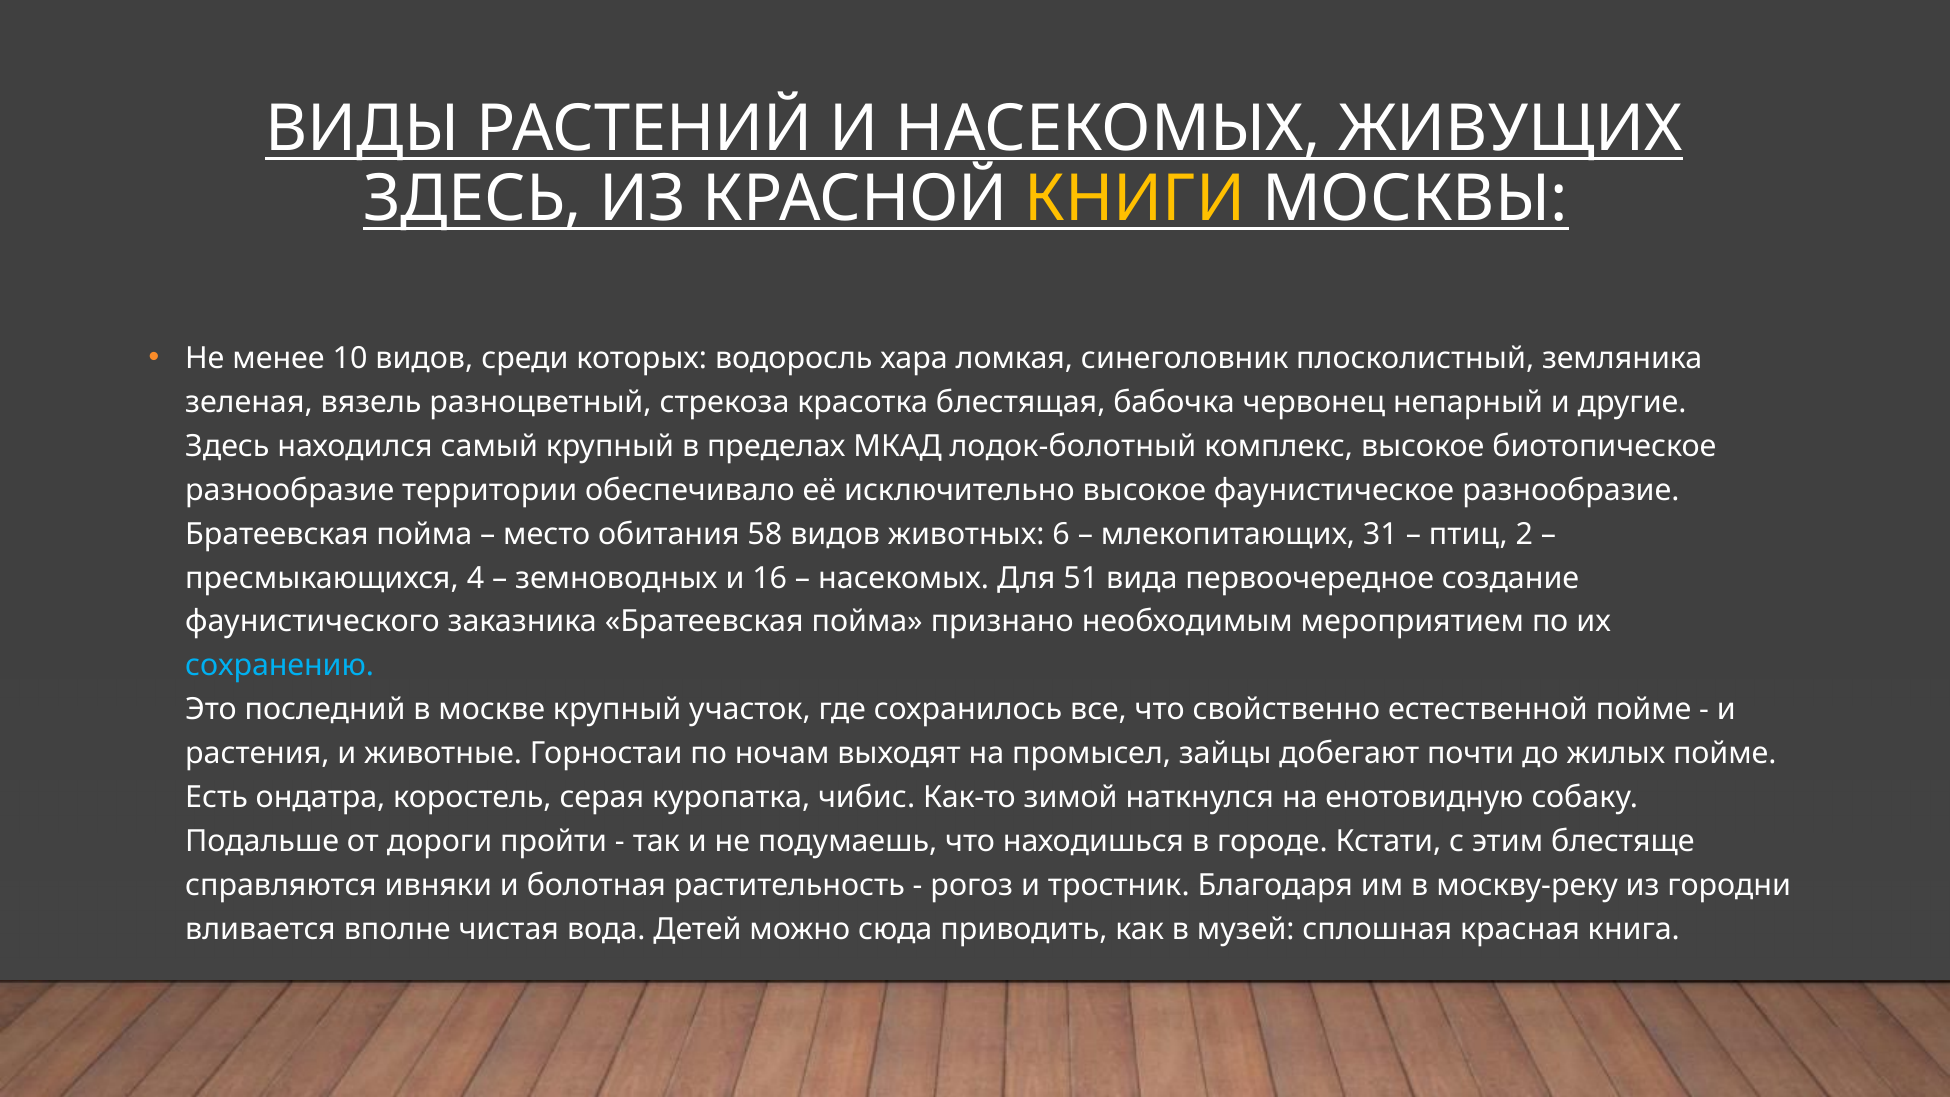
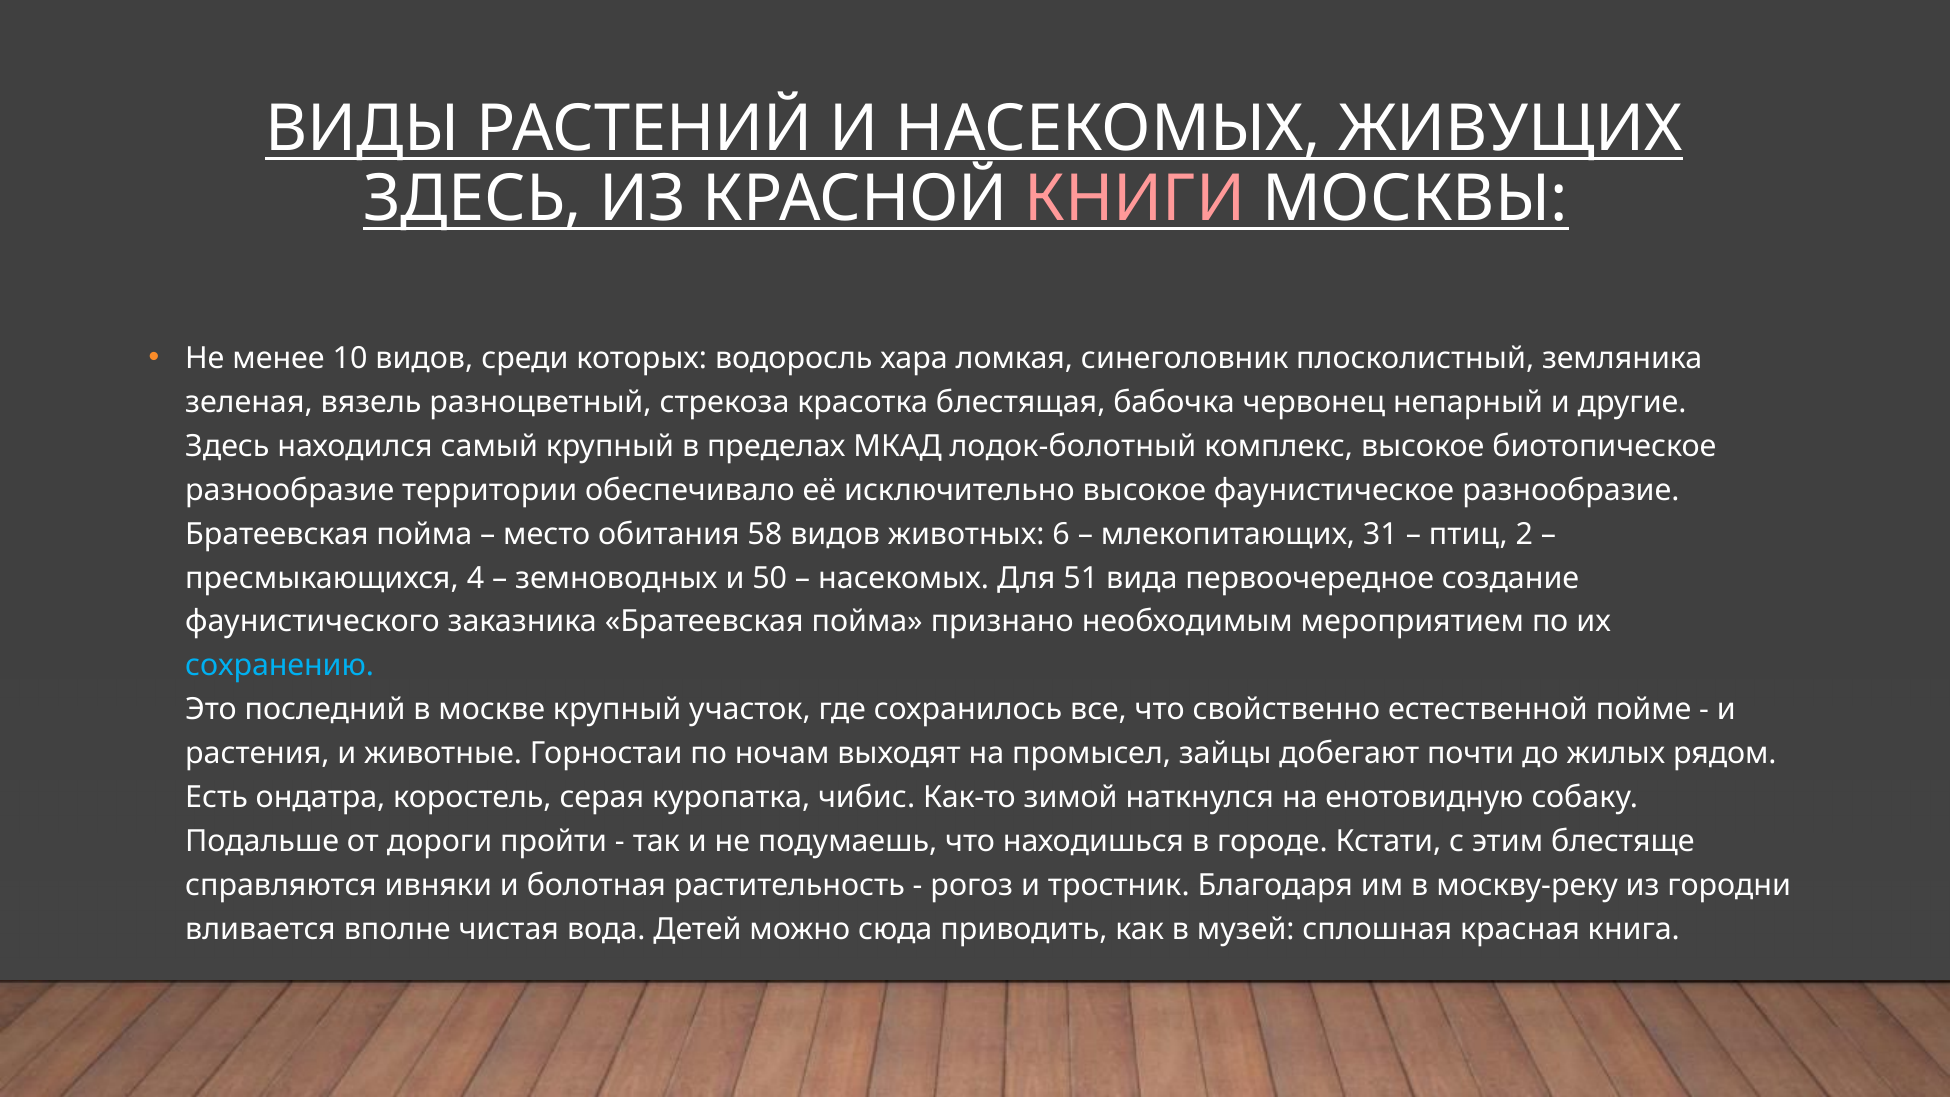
КНИГИ colour: yellow -> pink (1135, 199)
16: 16 -> 50 (770, 578)
жилых пойме: пойме -> рядом (1725, 753)
